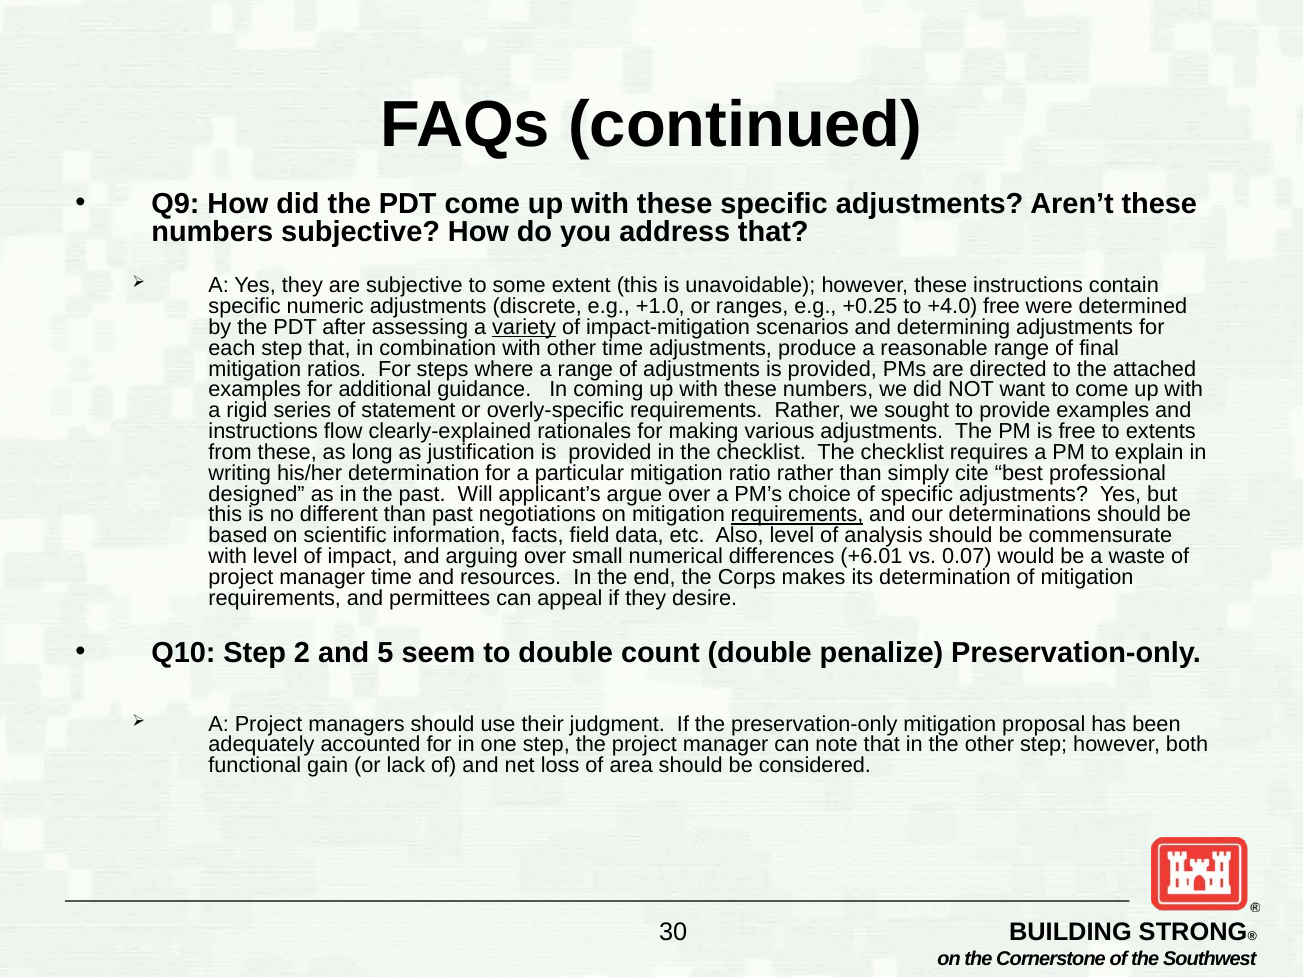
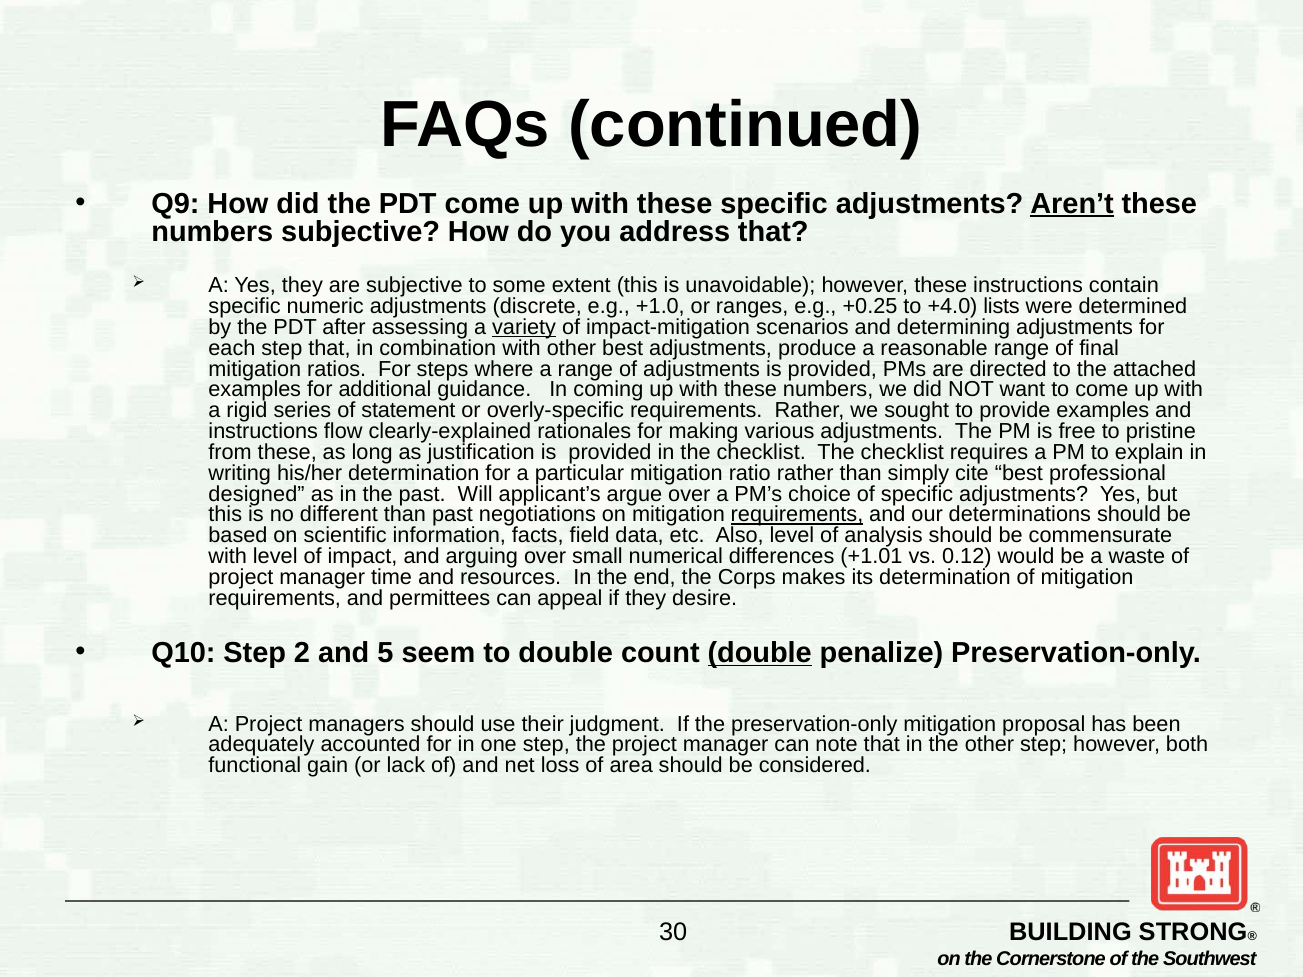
Aren’t underline: none -> present (1072, 204)
+4.0 free: free -> lists (1002, 307)
other time: time -> best (623, 348)
extents: extents -> pristine (1161, 432)
+6.01: +6.01 -> +1.01 (871, 557)
0.07: 0.07 -> 0.12 (967, 557)
double underline: none -> present (760, 653)
